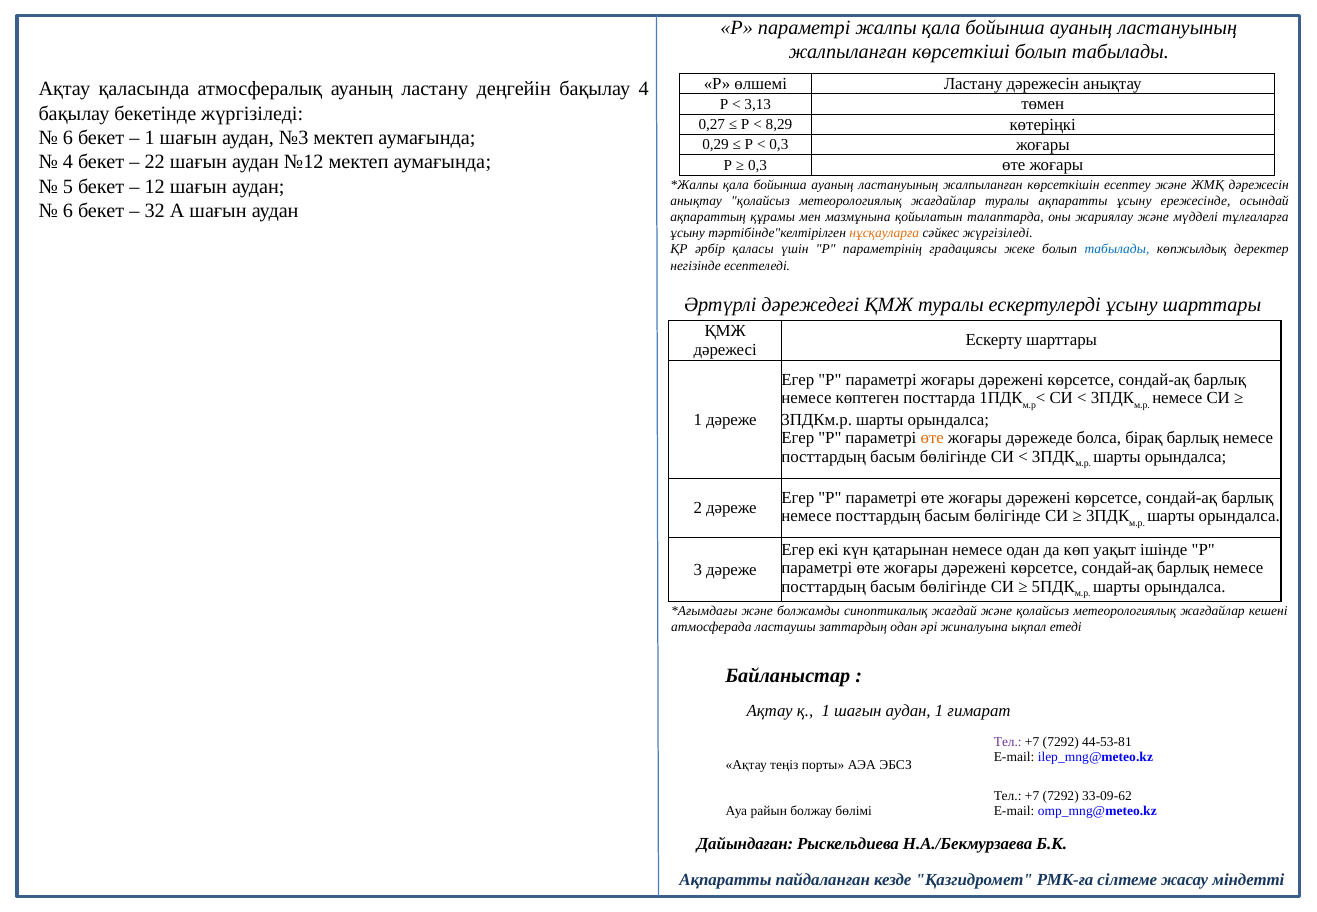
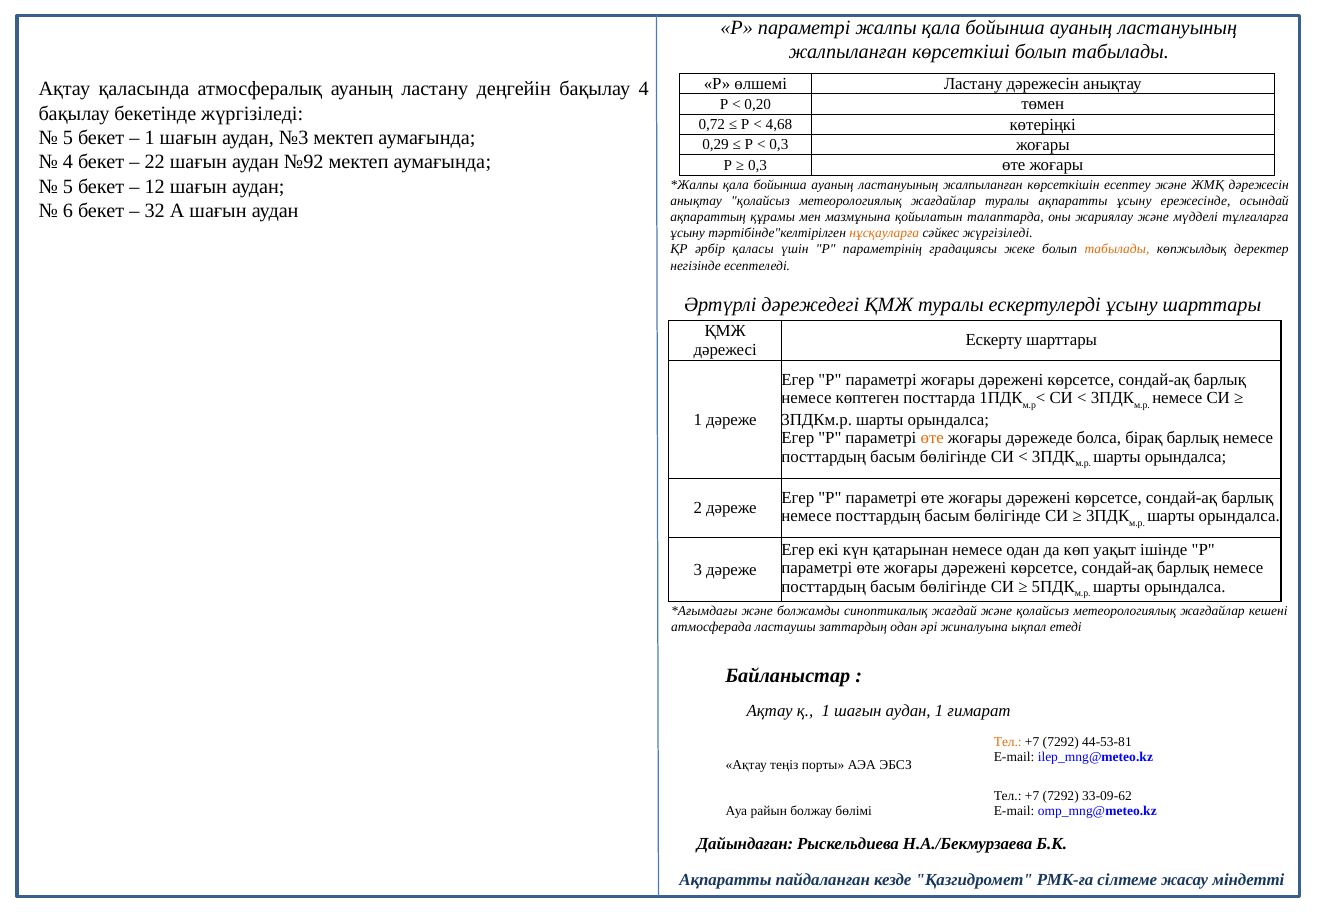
3,13: 3,13 -> 0,20 (758, 104)
0,27: 0,27 -> 0,72 (712, 124)
8,29: 8,29 -> 4,68 (779, 124)
6: 6 -> 5 (68, 138)
№12: №12 -> №92 (304, 162)
табылады colour: blue -> orange (1117, 249)
Тел colour: purple -> orange (1008, 742)
